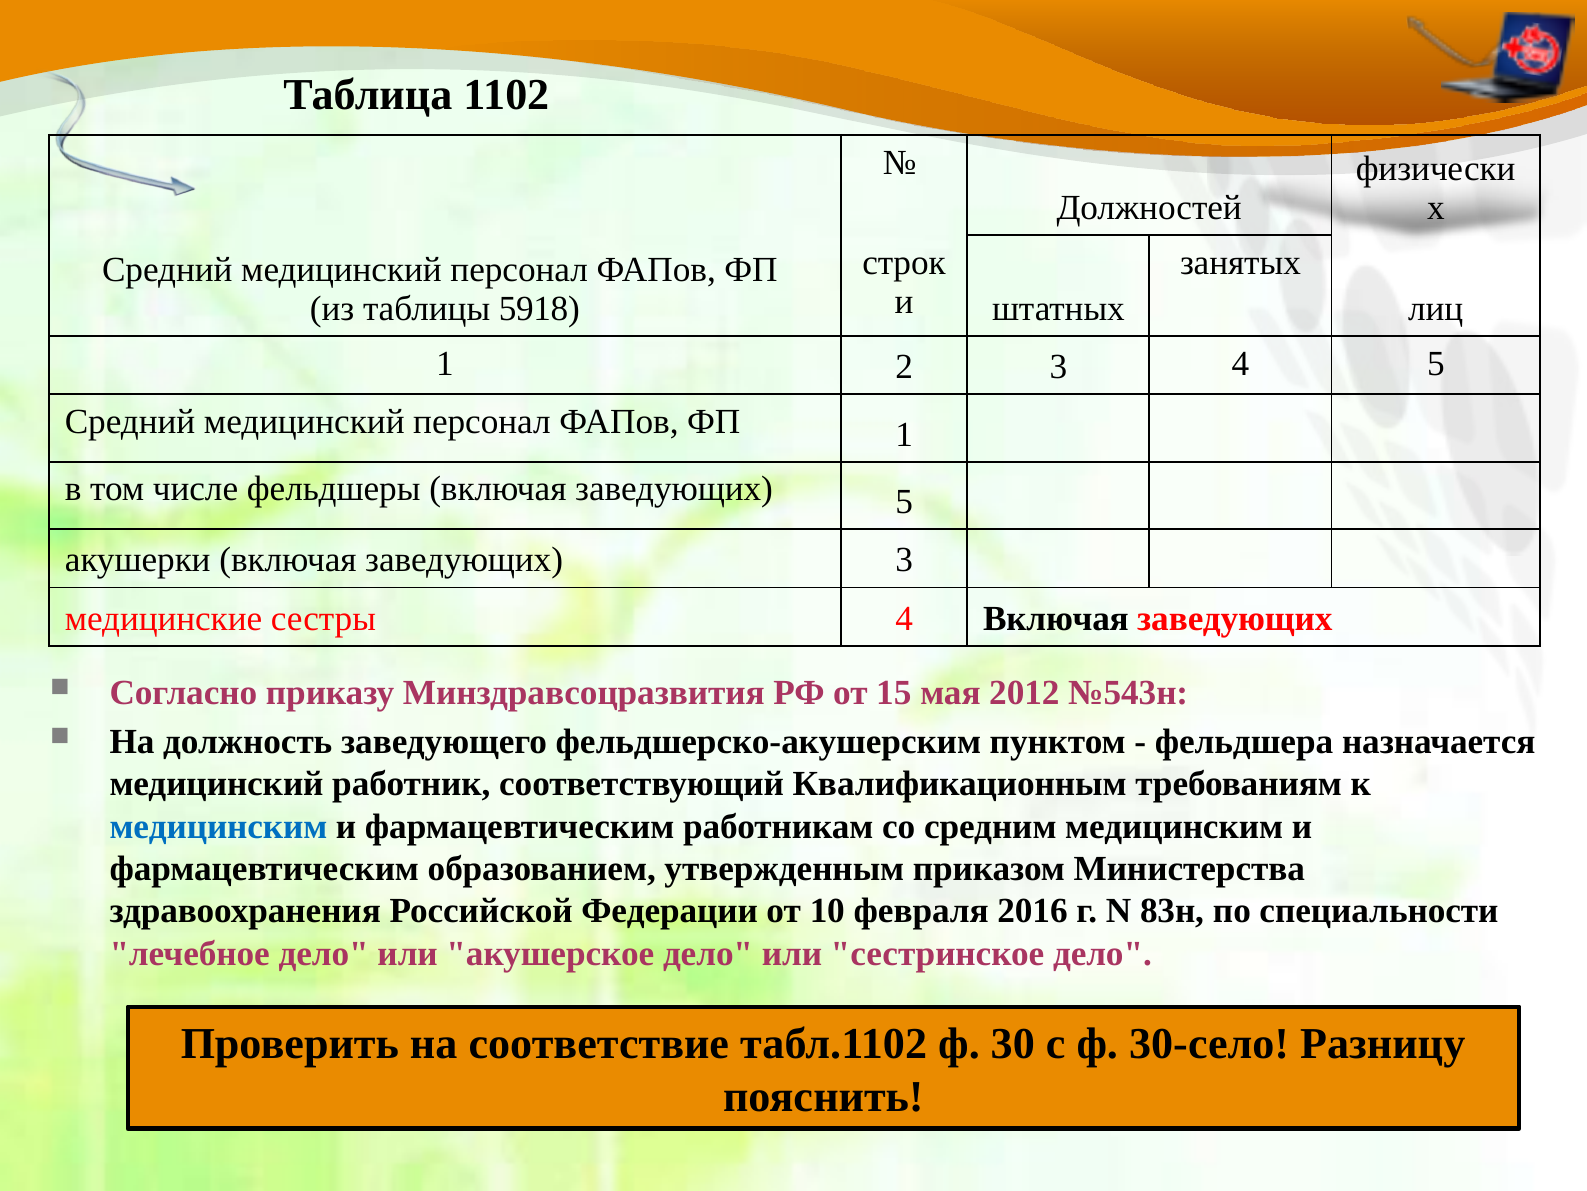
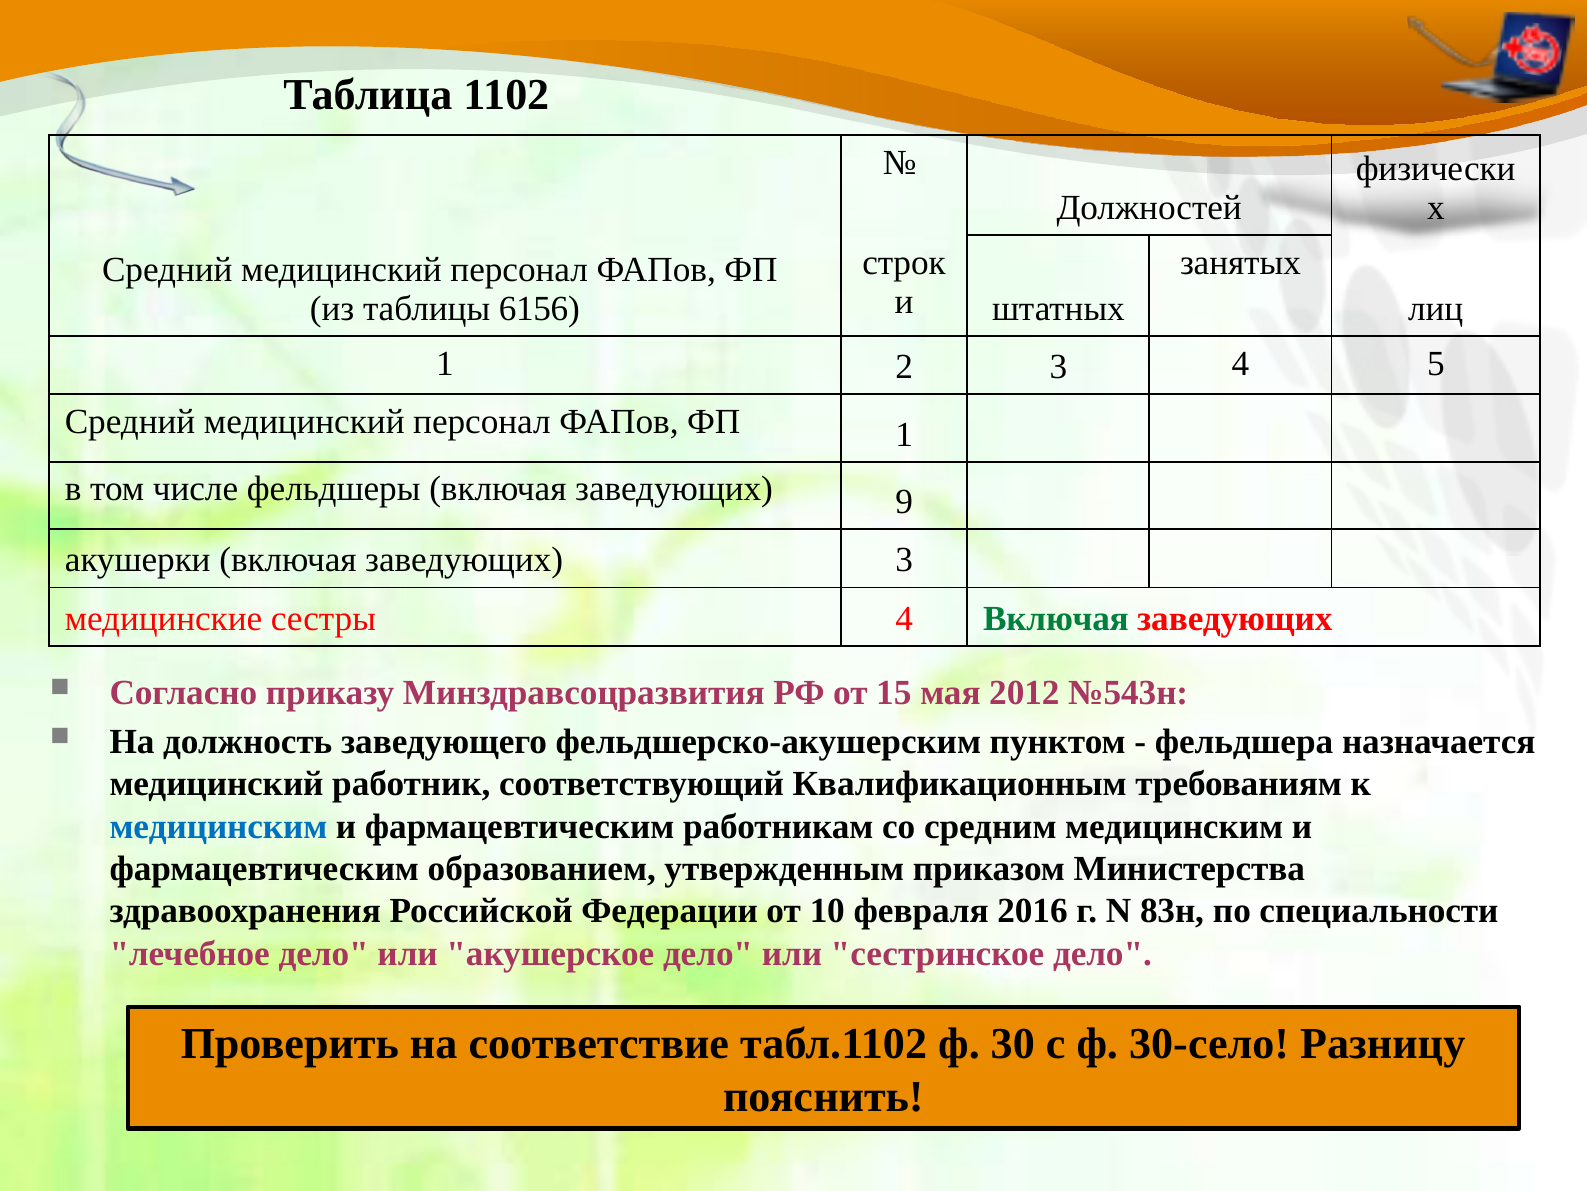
5918: 5918 -> 6156 (539, 308)
заведующих 5: 5 -> 9 (904, 502)
Включая colour: black -> green (1056, 618)
